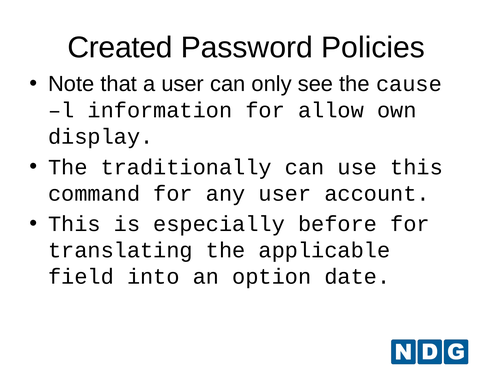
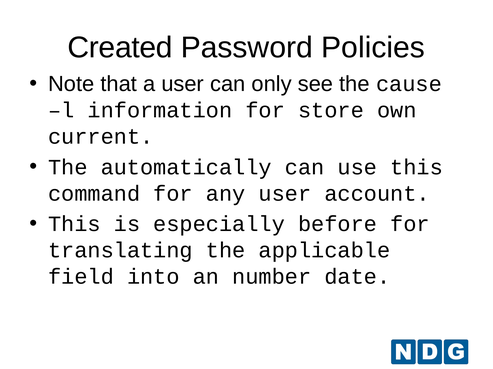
allow: allow -> store (331, 111)
display: display -> current (101, 137)
traditionally: traditionally -> automatically (186, 168)
option: option -> number (272, 277)
